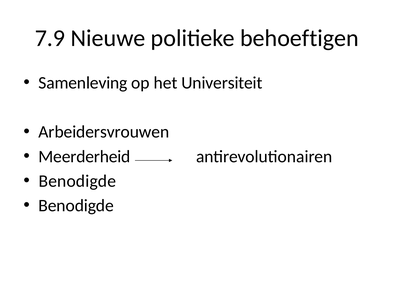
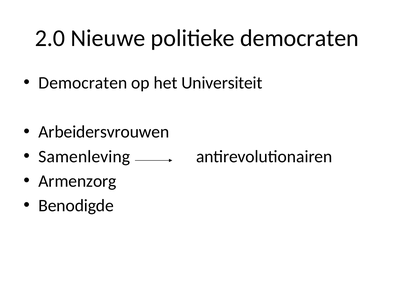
7.9: 7.9 -> 2.0 (50, 38)
politieke behoeftigen: behoeftigen -> democraten (299, 38)
Samenleving: Samenleving -> Democraten (83, 83)
Meerderheid: Meerderheid -> Samenleving (84, 156)
Benodigde: Benodigde -> Armenzorg (77, 181)
